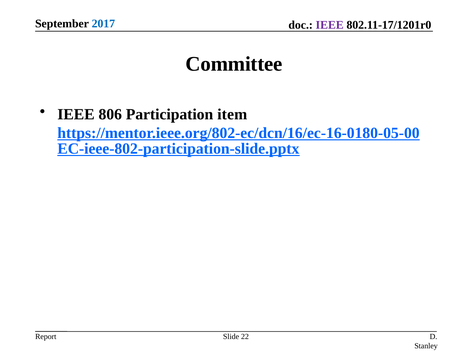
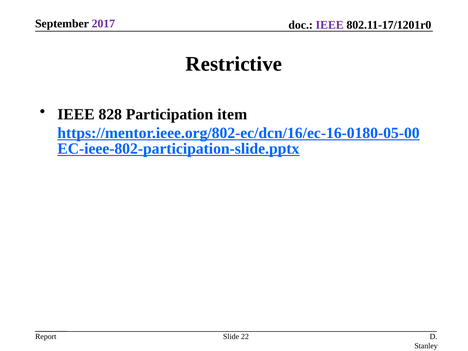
2017 colour: blue -> purple (103, 24)
Committee: Committee -> Restrictive (234, 64)
806: 806 -> 828 (110, 114)
